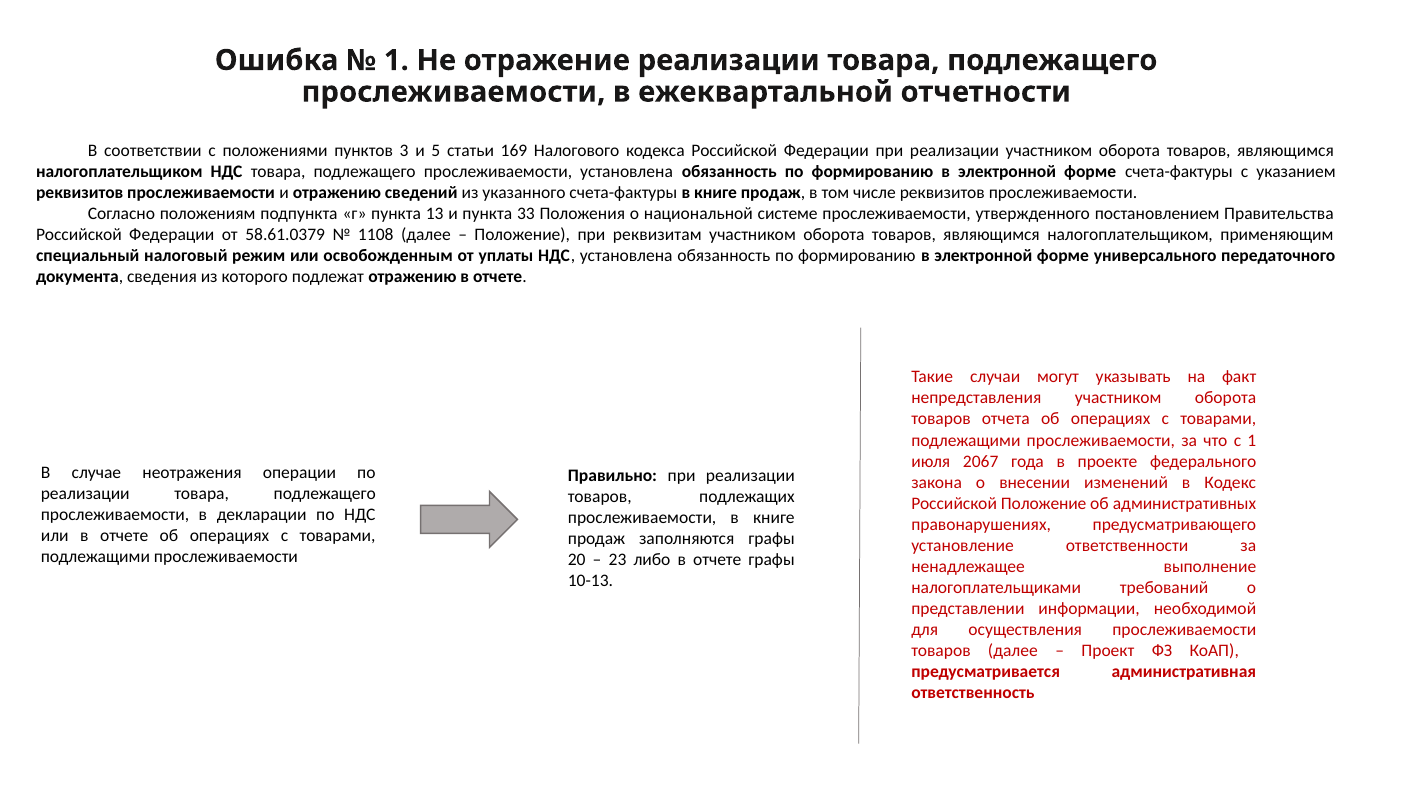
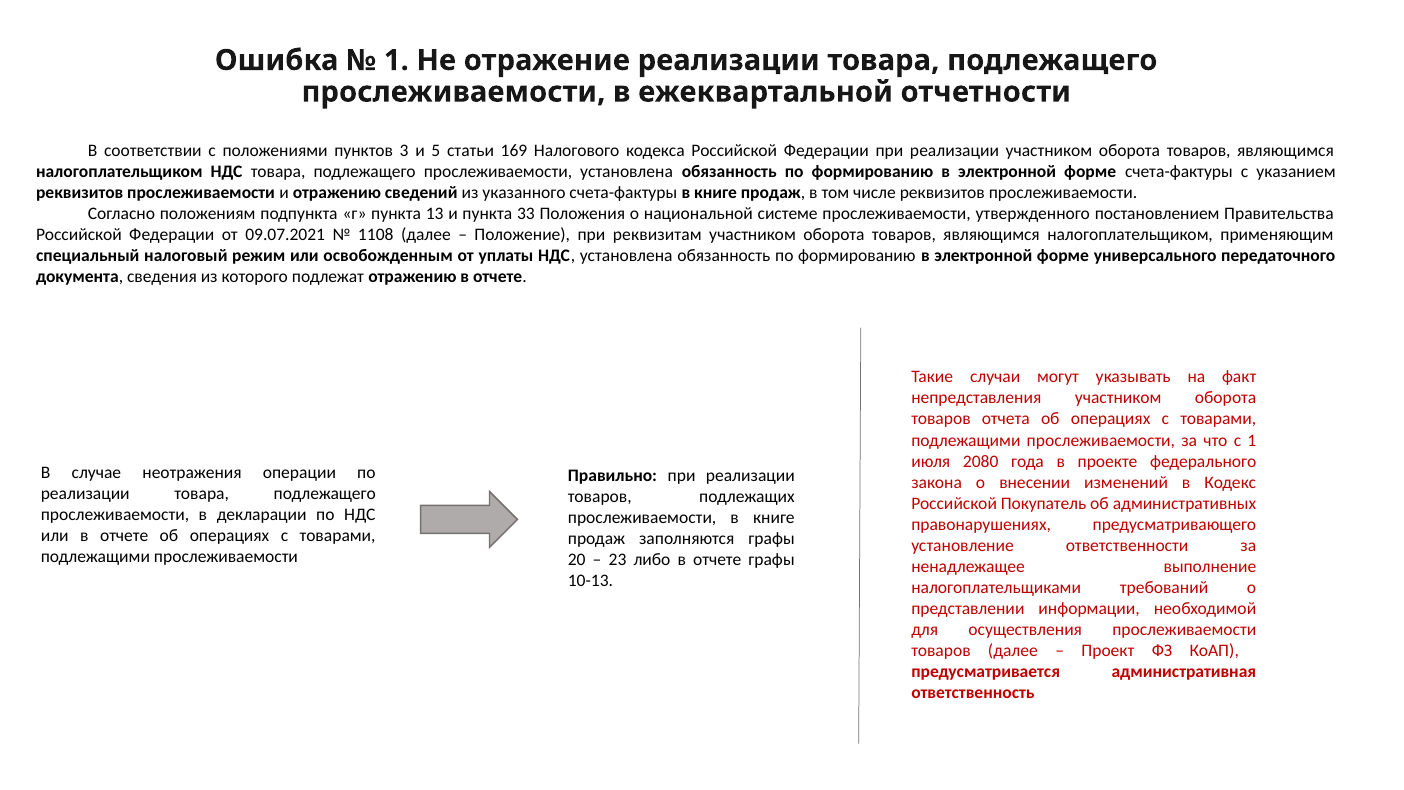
58.61.0379: 58.61.0379 -> 09.07.2021 (285, 235)
2067: 2067 -> 2080 (981, 461)
Российской Положение: Положение -> Покупатель (1044, 503)
